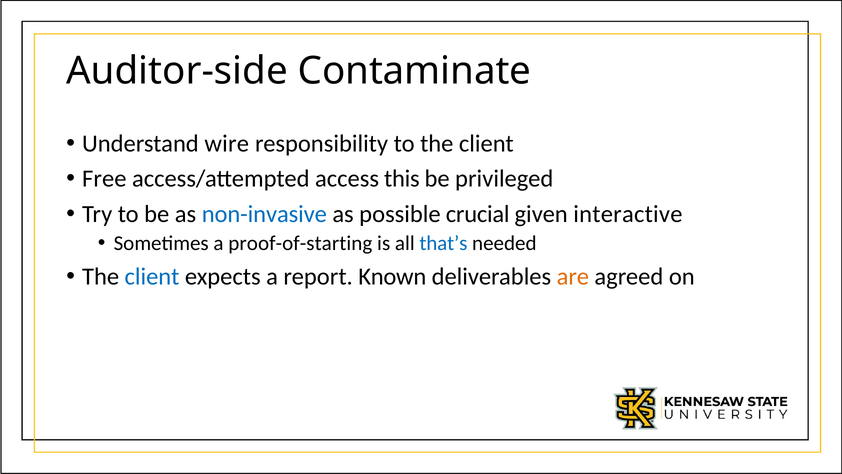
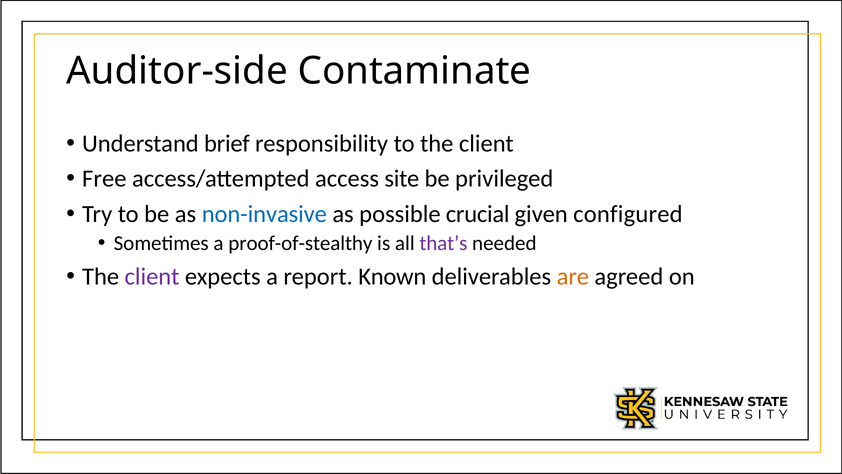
wire: wire -> brief (227, 143)
this: this -> site (402, 179)
interactive: interactive -> configured (628, 214)
proof-of-starting: proof-of-starting -> proof-of-stealthy (300, 243)
that’s colour: blue -> purple (443, 243)
client colour: blue -> purple (152, 276)
